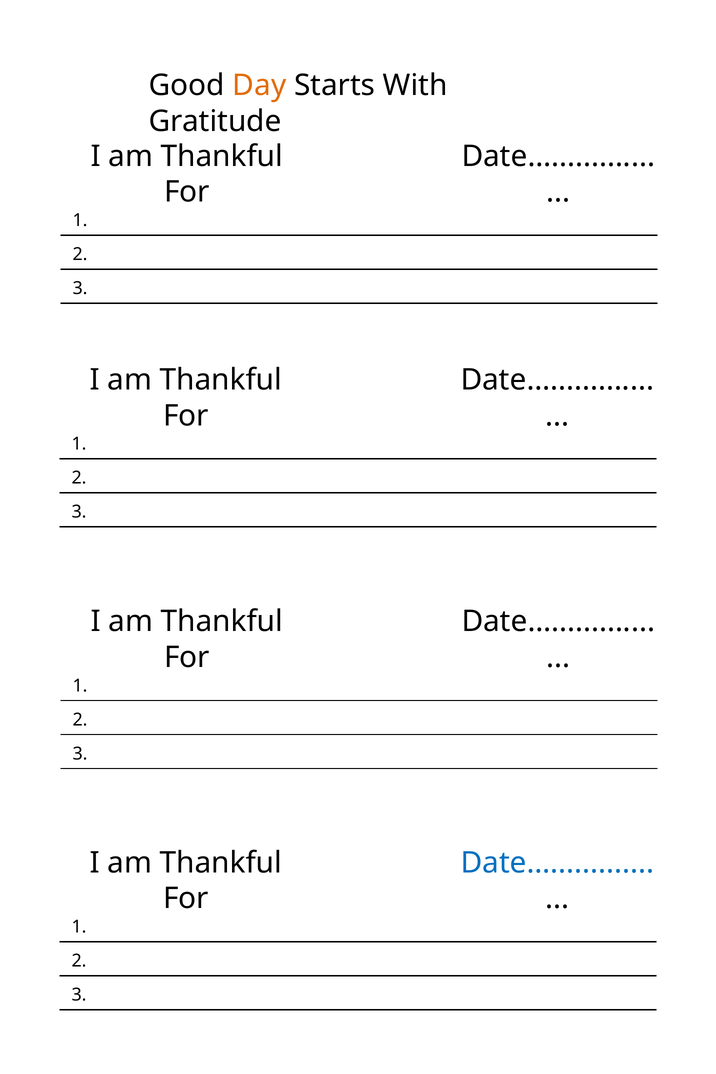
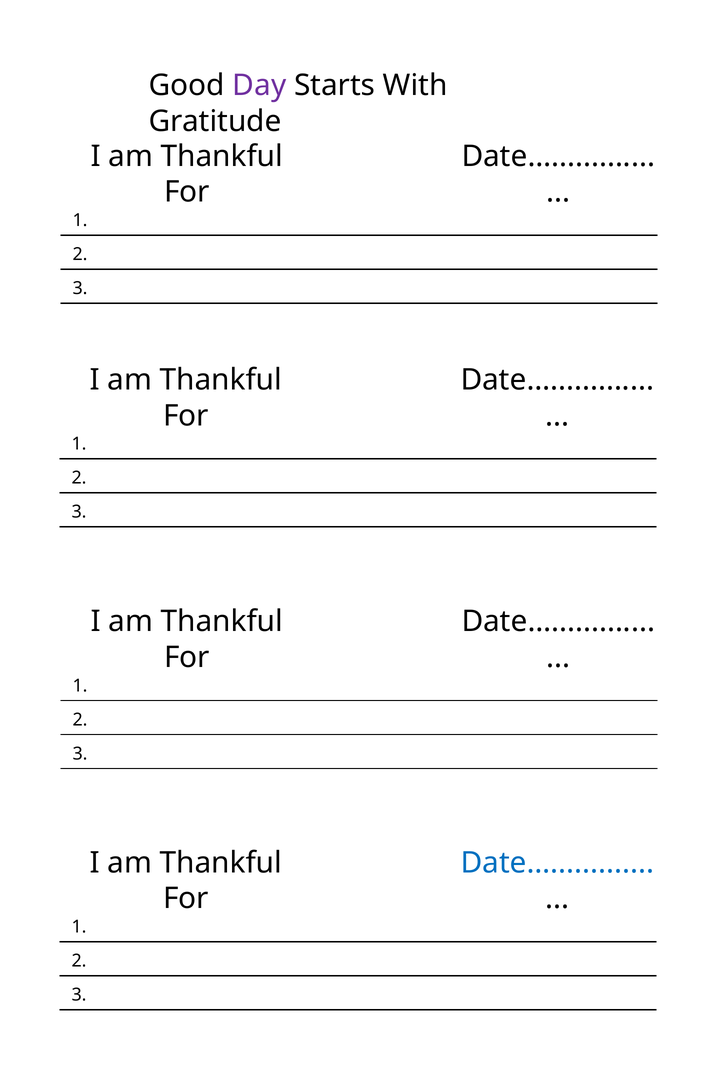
Day colour: orange -> purple (259, 85)
